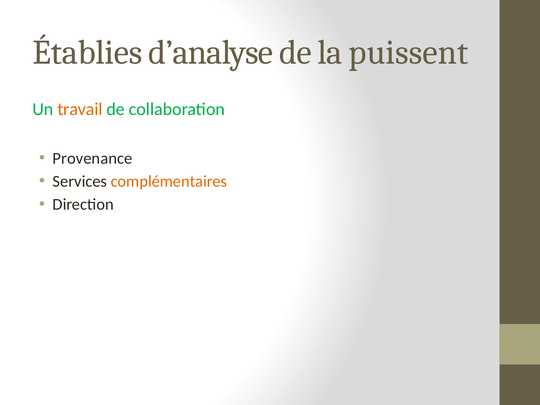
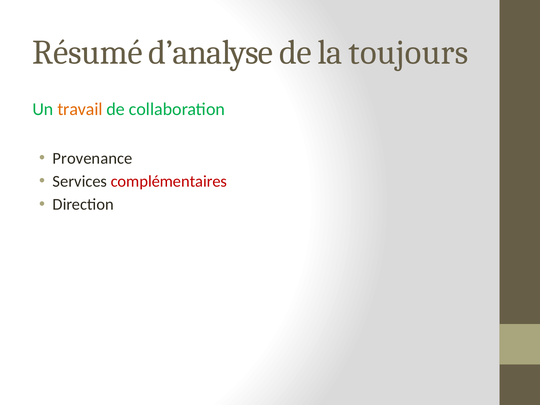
Établies: Établies -> Résumé (87, 52)
puissent: puissent -> toujours (408, 52)
complémentaires colour: orange -> red (169, 181)
